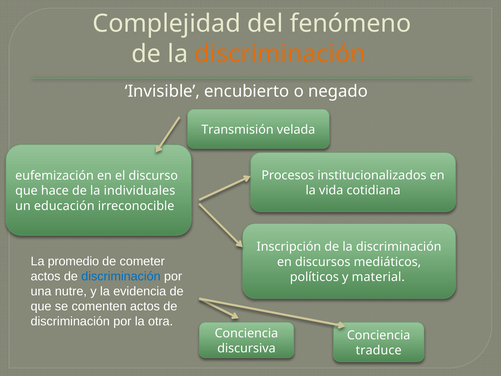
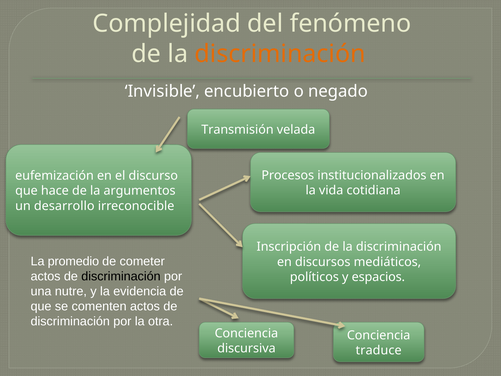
individuales: individuales -> argumentos (140, 191)
educación: educación -> desarrollo (64, 206)
discriminación colour: blue -> black (121, 276)
material: material -> espacios (378, 277)
